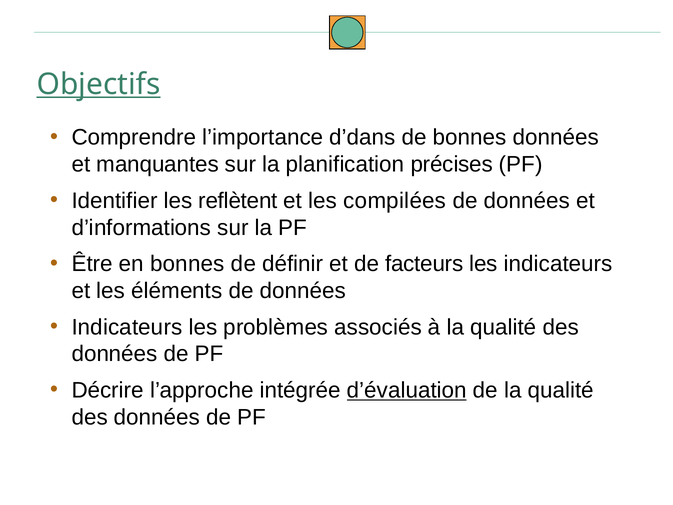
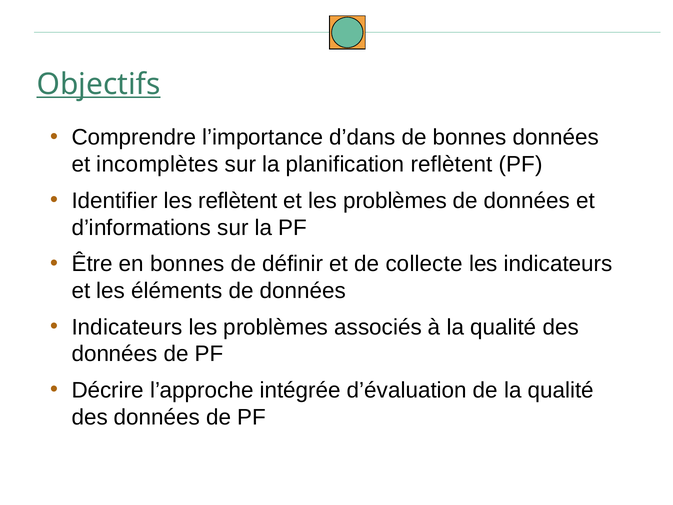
manquantes: manquantes -> incomplètes (157, 164)
planification précises: précises -> reflètent (452, 164)
et les compilées: compilées -> problèmes (395, 201)
facteurs: facteurs -> collecte (424, 264)
d’évaluation underline: present -> none (407, 390)
